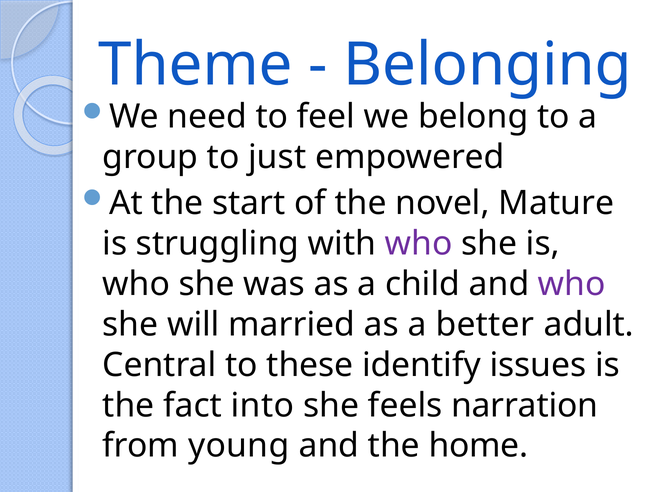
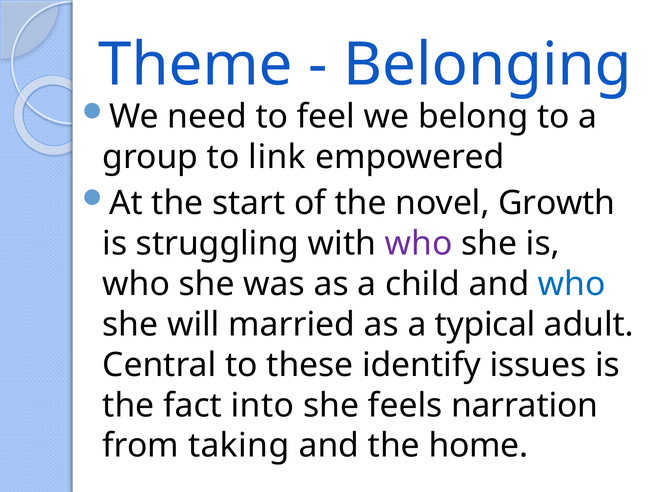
just: just -> link (277, 157)
Mature: Mature -> Growth (557, 203)
who colour: purple -> blue (572, 284)
better: better -> typical (485, 325)
young: young -> taking (239, 446)
